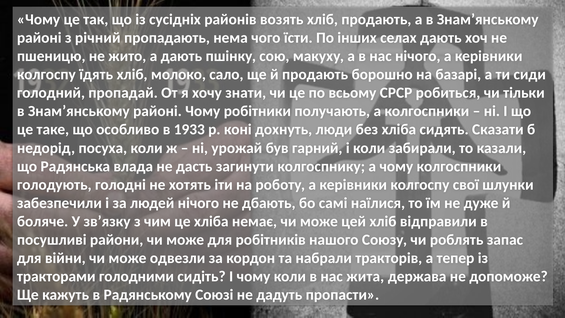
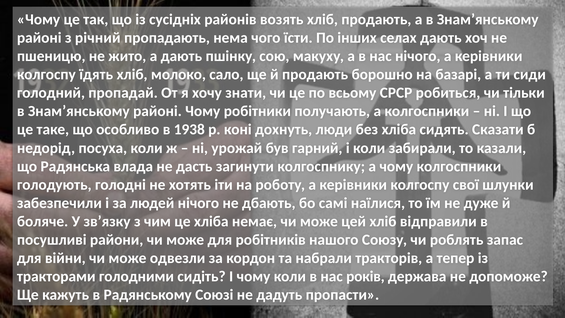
1933: 1933 -> 1938 (189, 130)
жита: жита -> років (365, 276)
